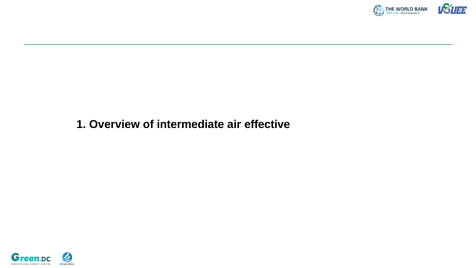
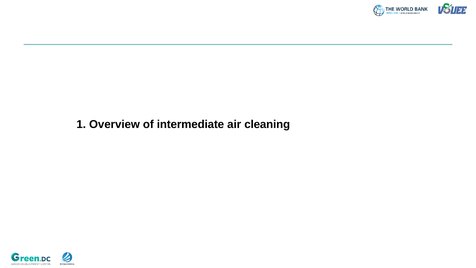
effective: effective -> cleaning (267, 124)
